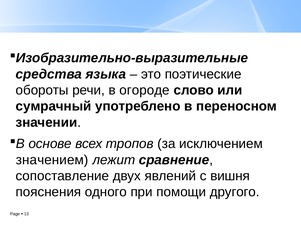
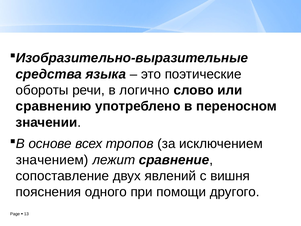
огороде: огороде -> логично (144, 90)
сумрачный: сумрачный -> сравнению (53, 106)
